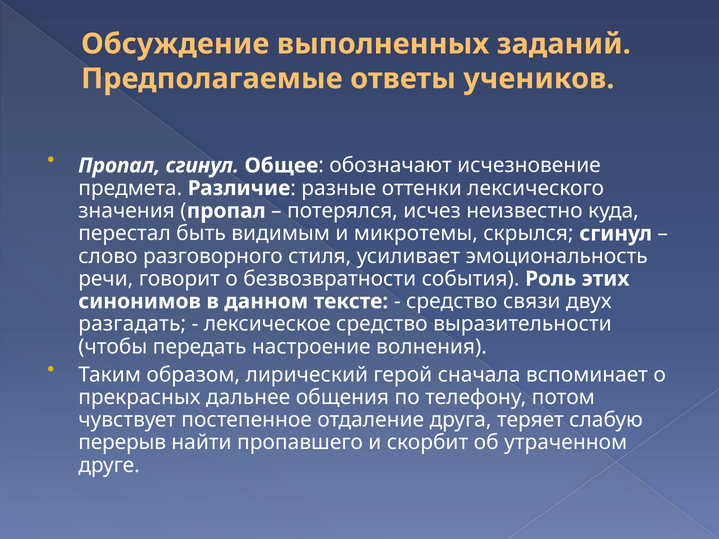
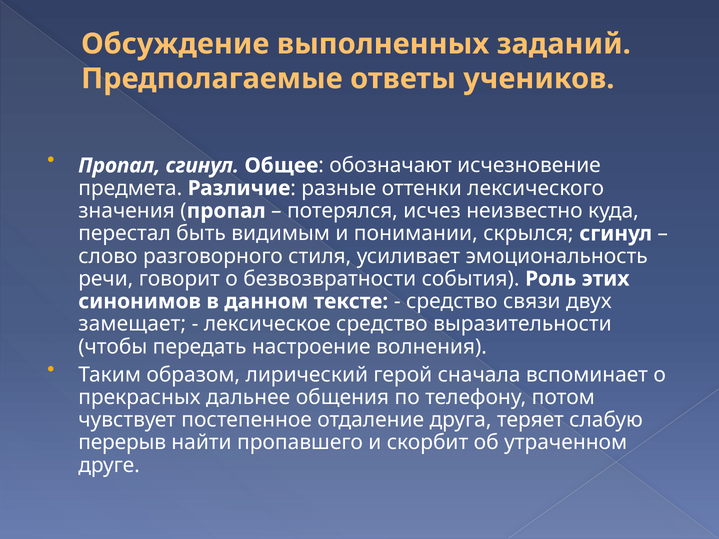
микротемы: микротемы -> понимании (416, 234)
разгадать: разгадать -> замещает (132, 324)
